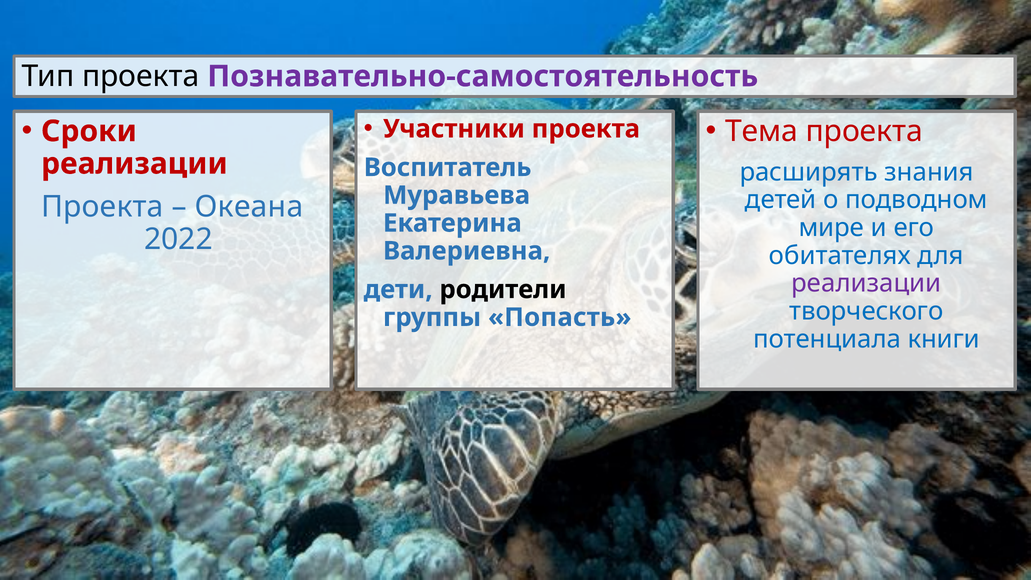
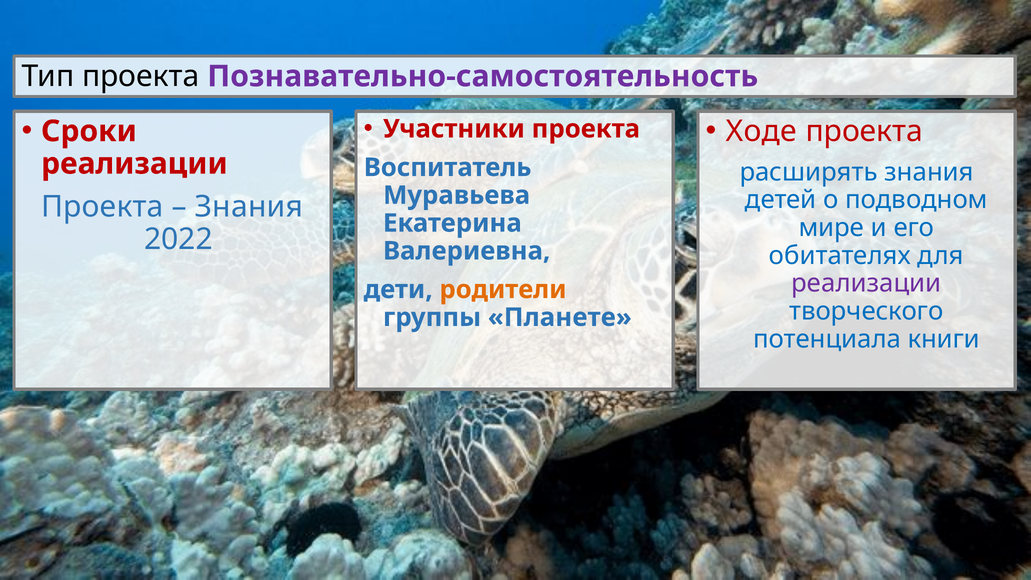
Тема: Тема -> Ходе (761, 131)
Океана: Океана -> Знания (249, 207)
родители colour: black -> orange (503, 290)
Попасть: Попасть -> Планете (560, 317)
